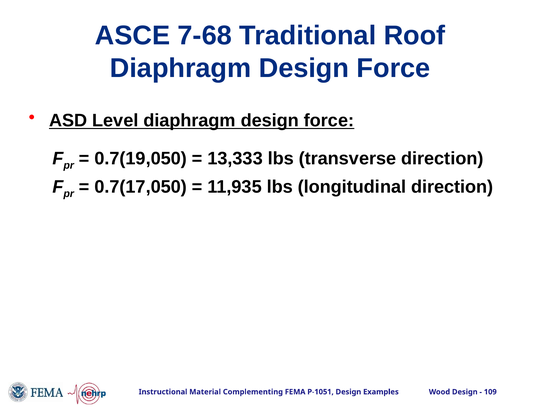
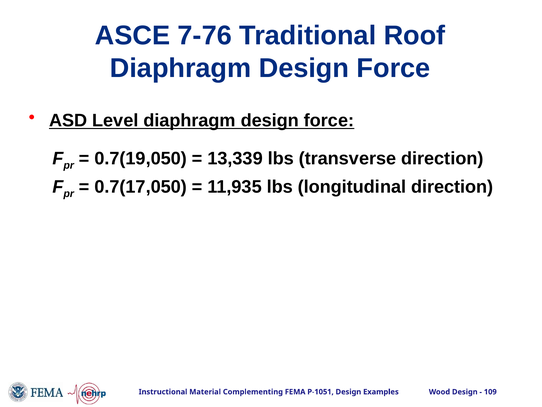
7-68: 7-68 -> 7-76 (205, 36)
13,333: 13,333 -> 13,339 (235, 158)
